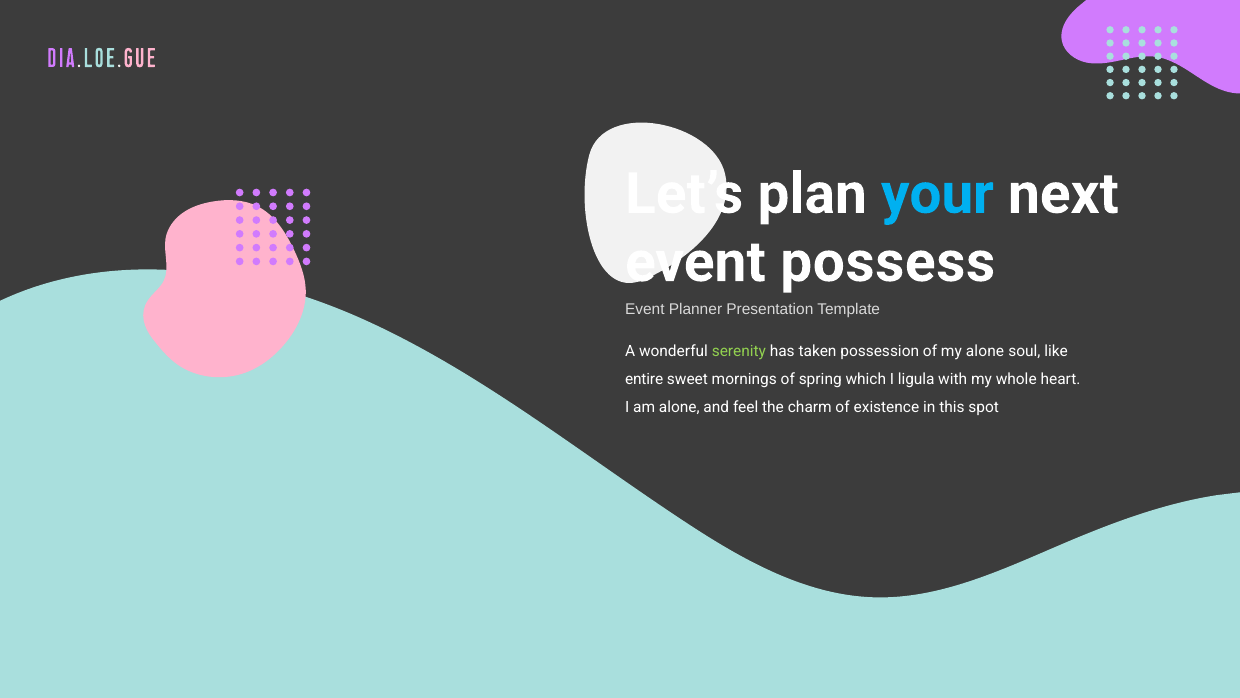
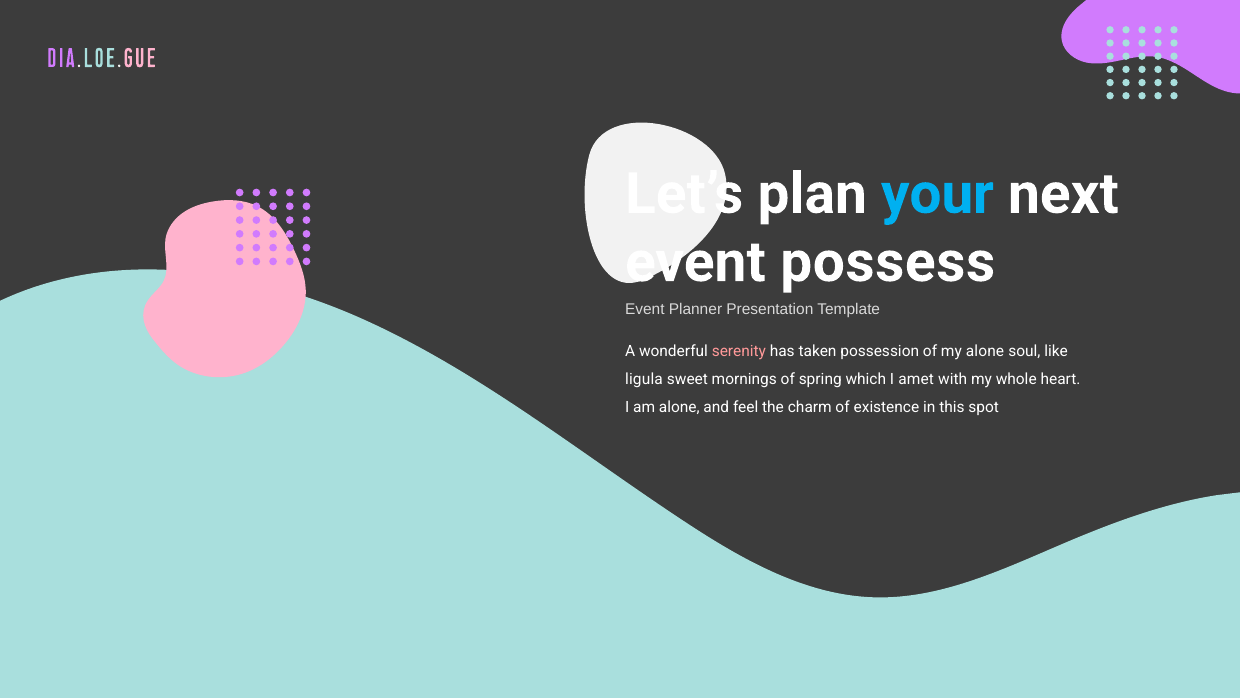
serenity colour: light green -> pink (739, 352)
entire: entire -> ligula (644, 380)
ligula: ligula -> amet (916, 380)
